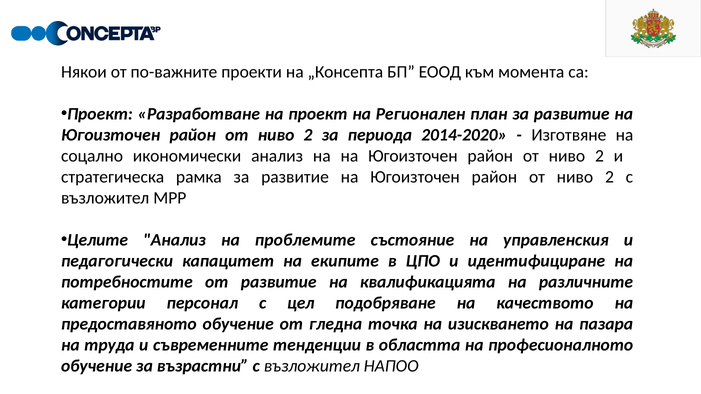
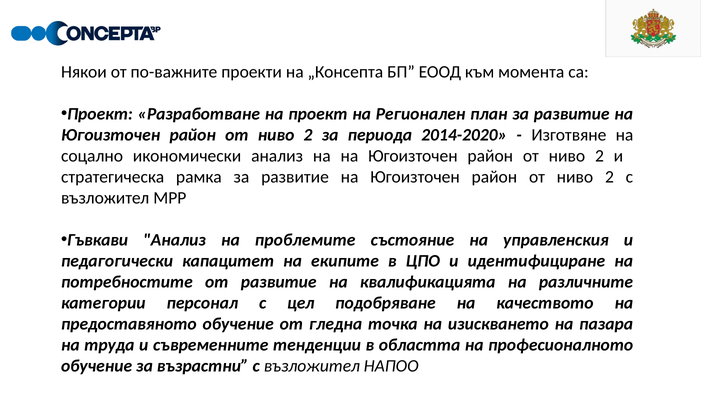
Целите: Целите -> Гъвкави (98, 240)
